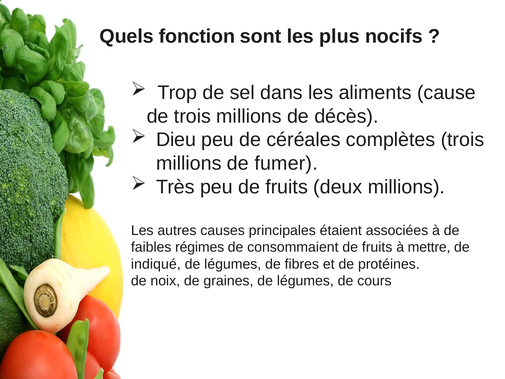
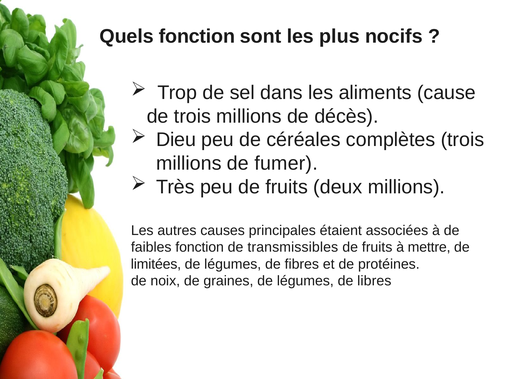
faibles régimes: régimes -> fonction (200, 247)
consommaient: consommaient -> transmissibles (293, 247)
indiqué: indiqué -> limitées (156, 264)
cours: cours -> libres (374, 281)
